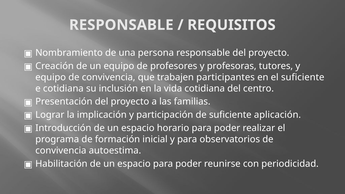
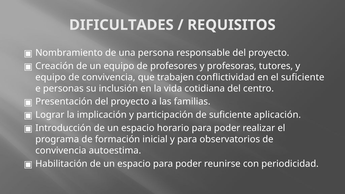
RESPONSABLE: RESPONSABLE -> DIFICULTADES (121, 25)
participantes: participantes -> conflictividad (226, 77)
e cotidiana: cotidiana -> personas (63, 88)
